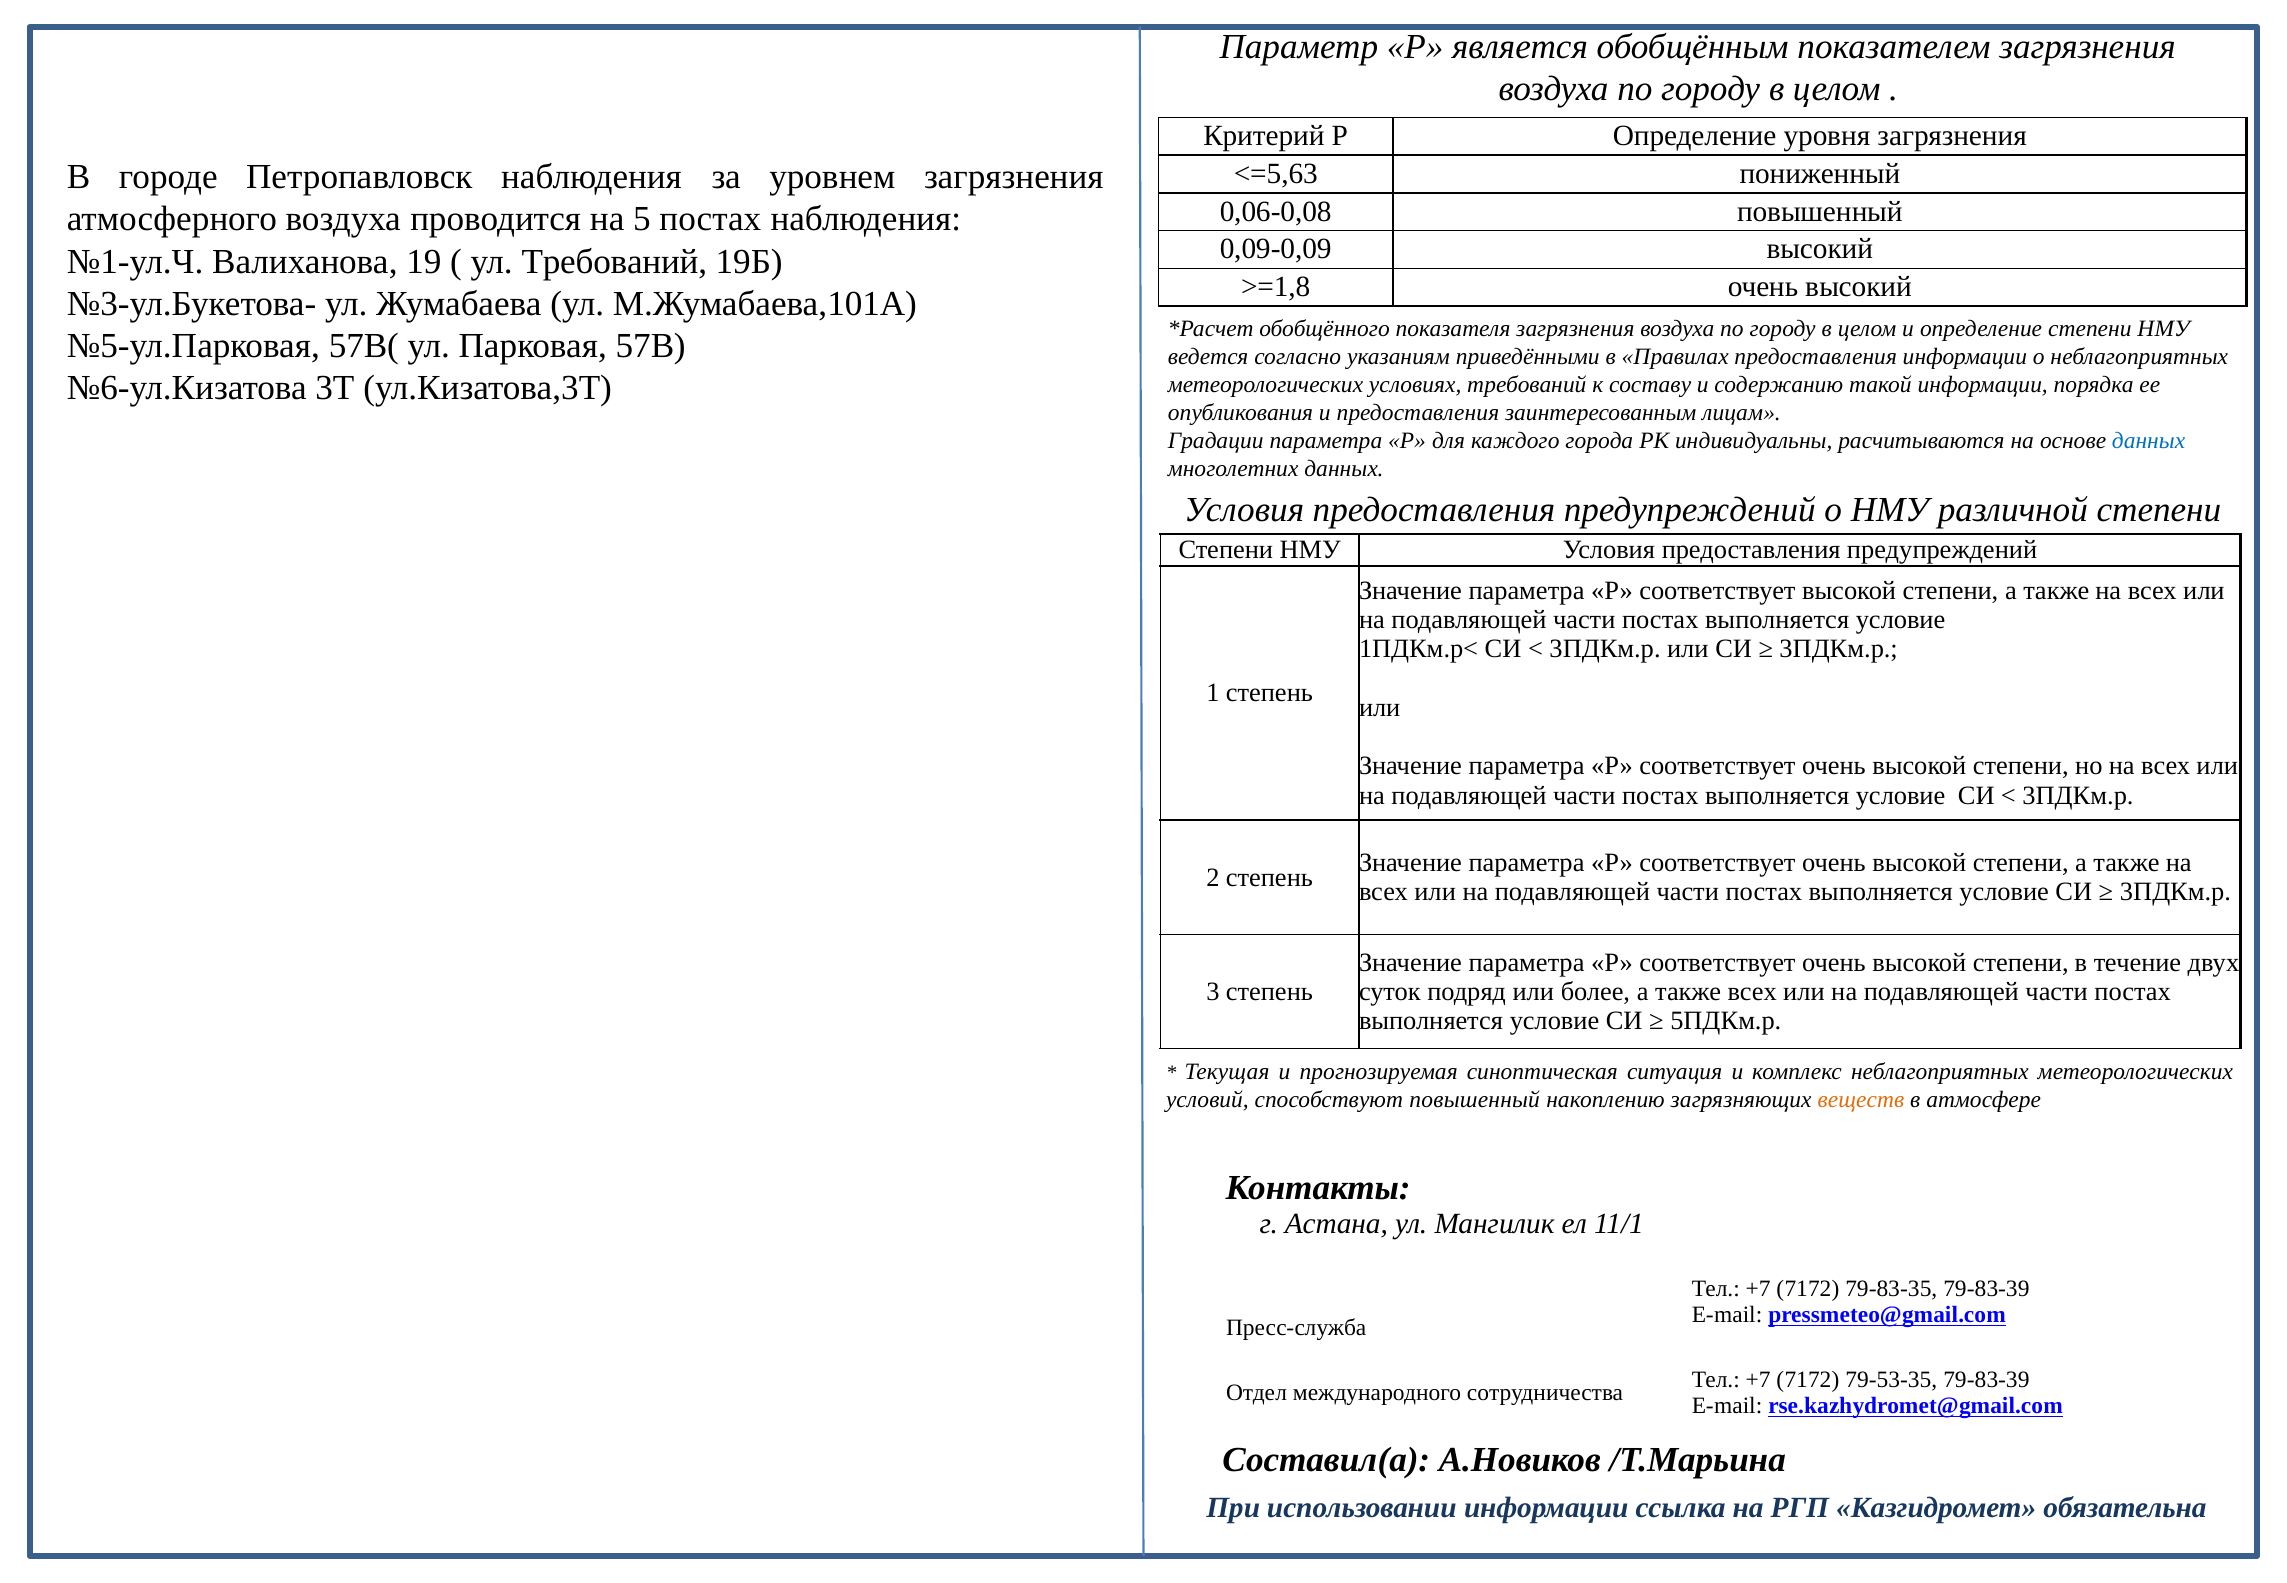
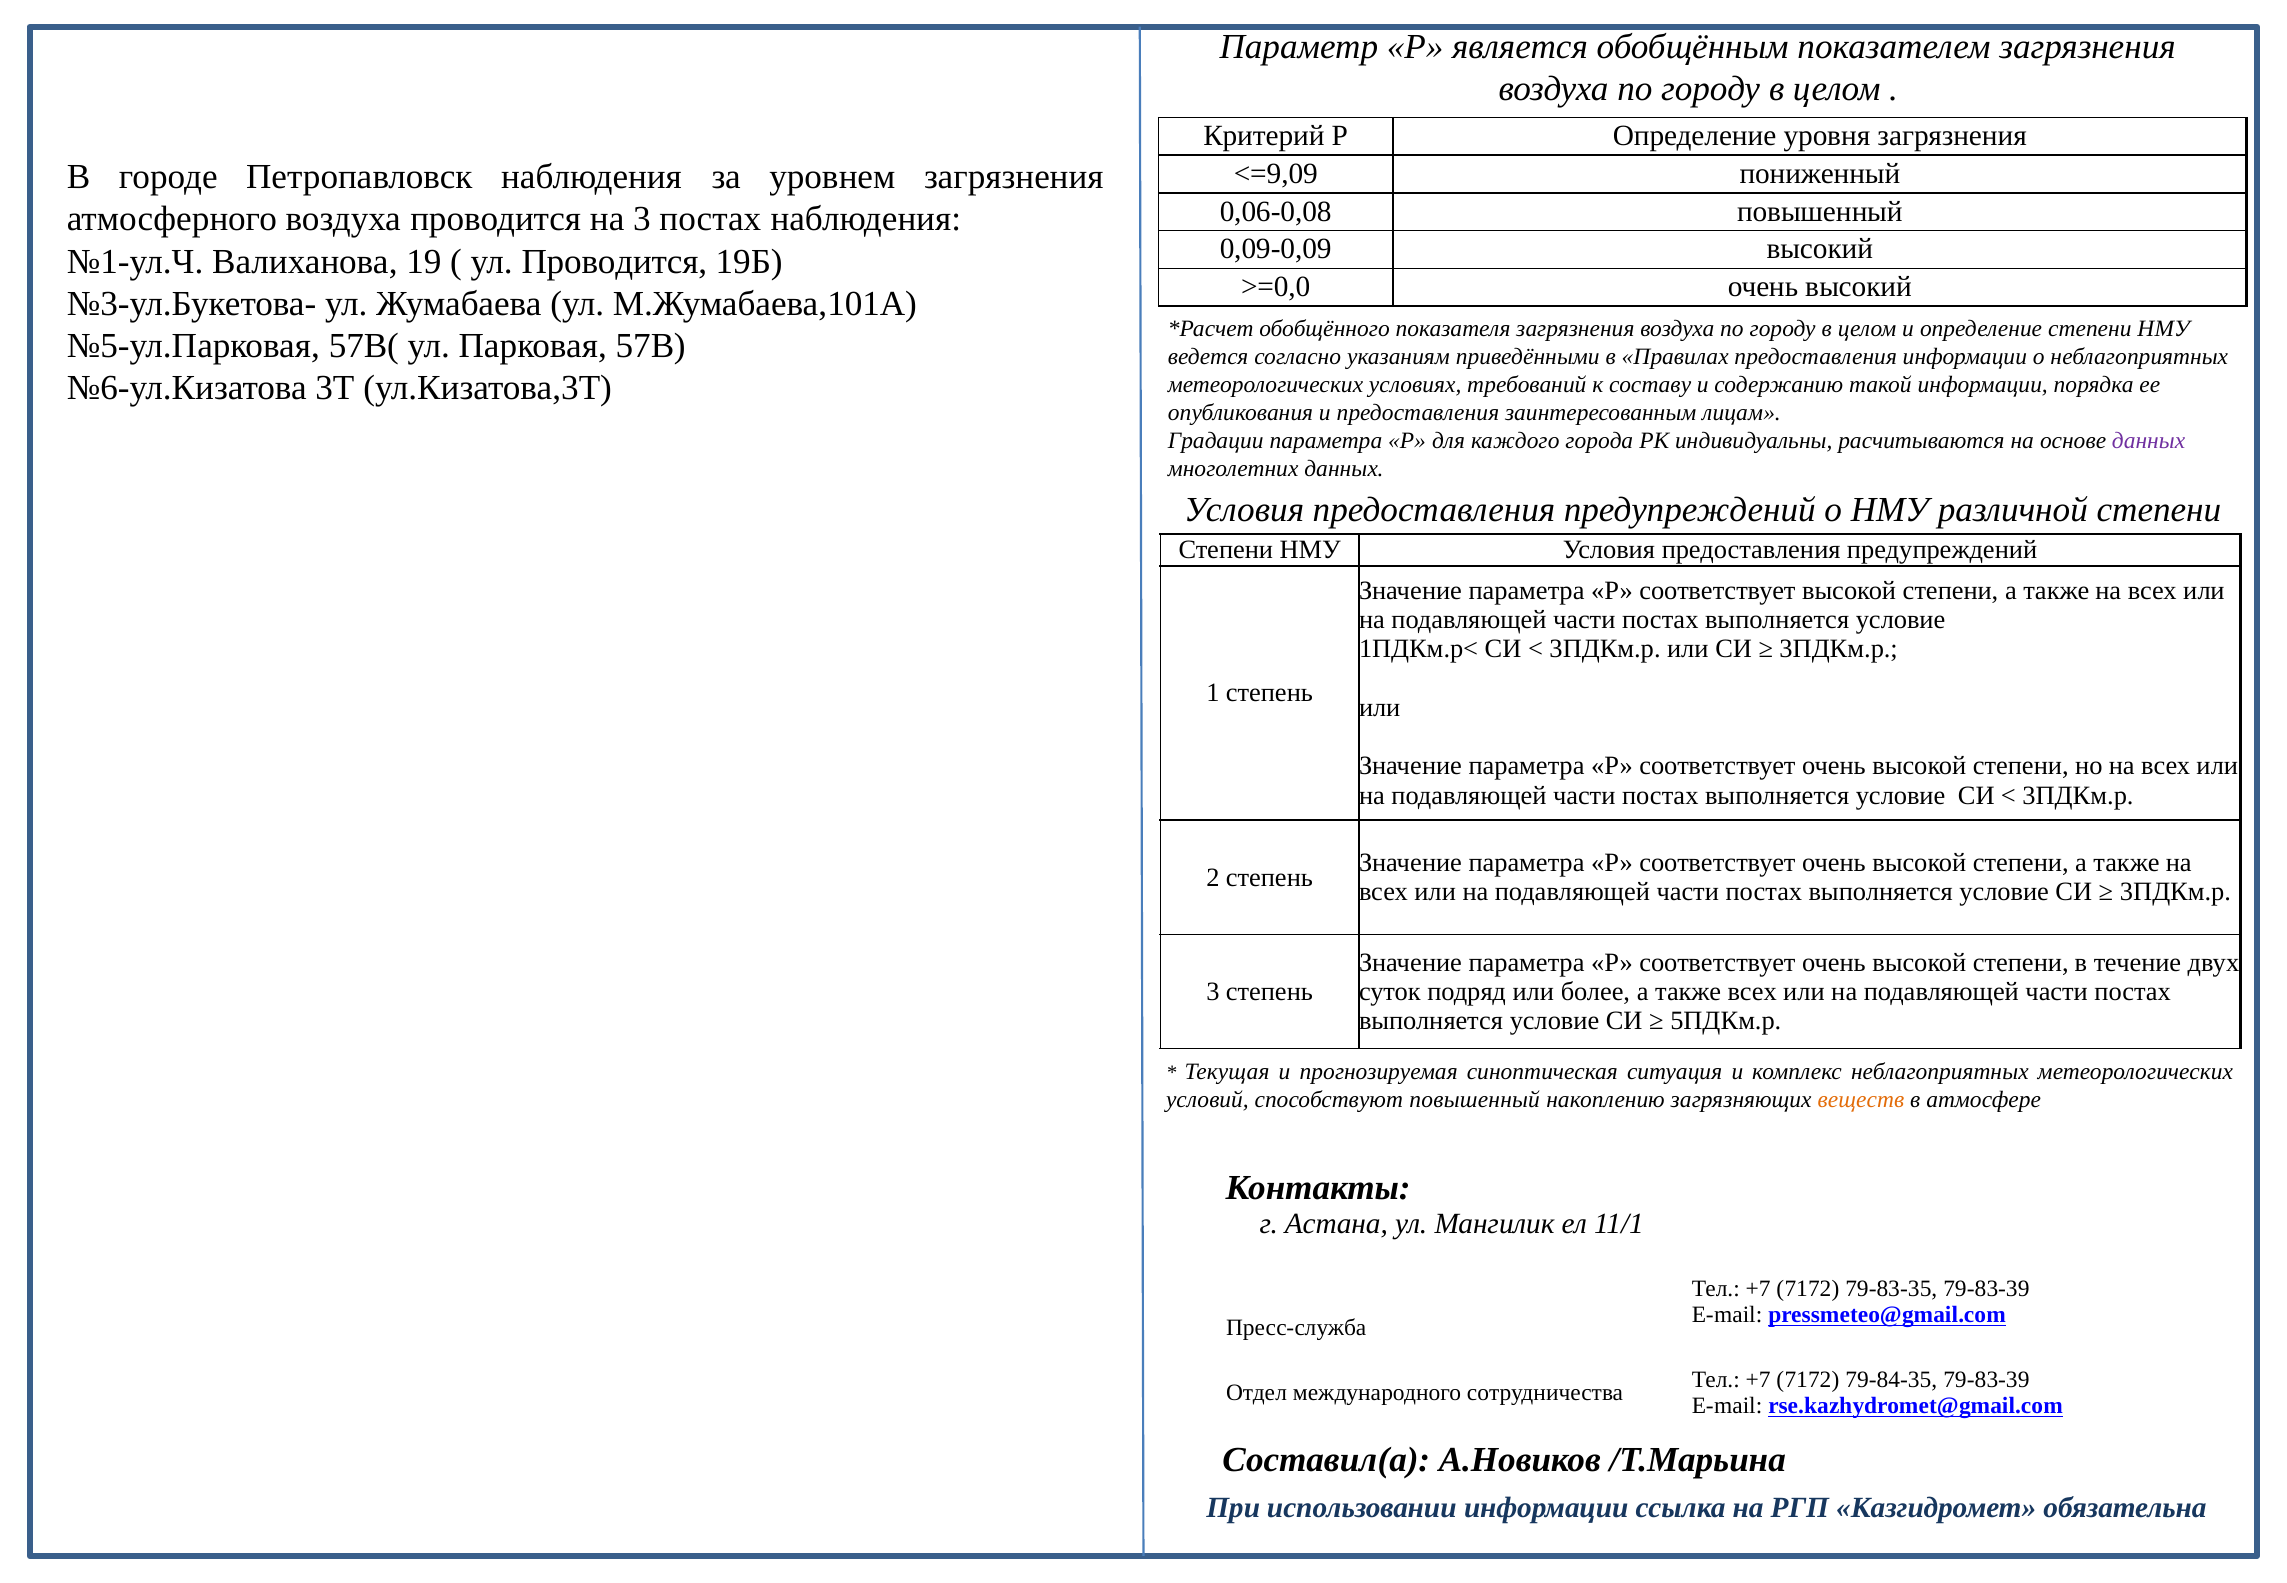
<=5,63: <=5,63 -> <=9,09 (1276, 174)
на 5: 5 -> 3 (642, 219)
ул Требований: Требований -> Проводится (614, 262)
>=1,8: >=1,8 -> >=0,0 (1276, 287)
данных colour: blue -> purple (2149, 441)
79-53-35: 79-53-35 -> 79-84-35 (1891, 1380)
